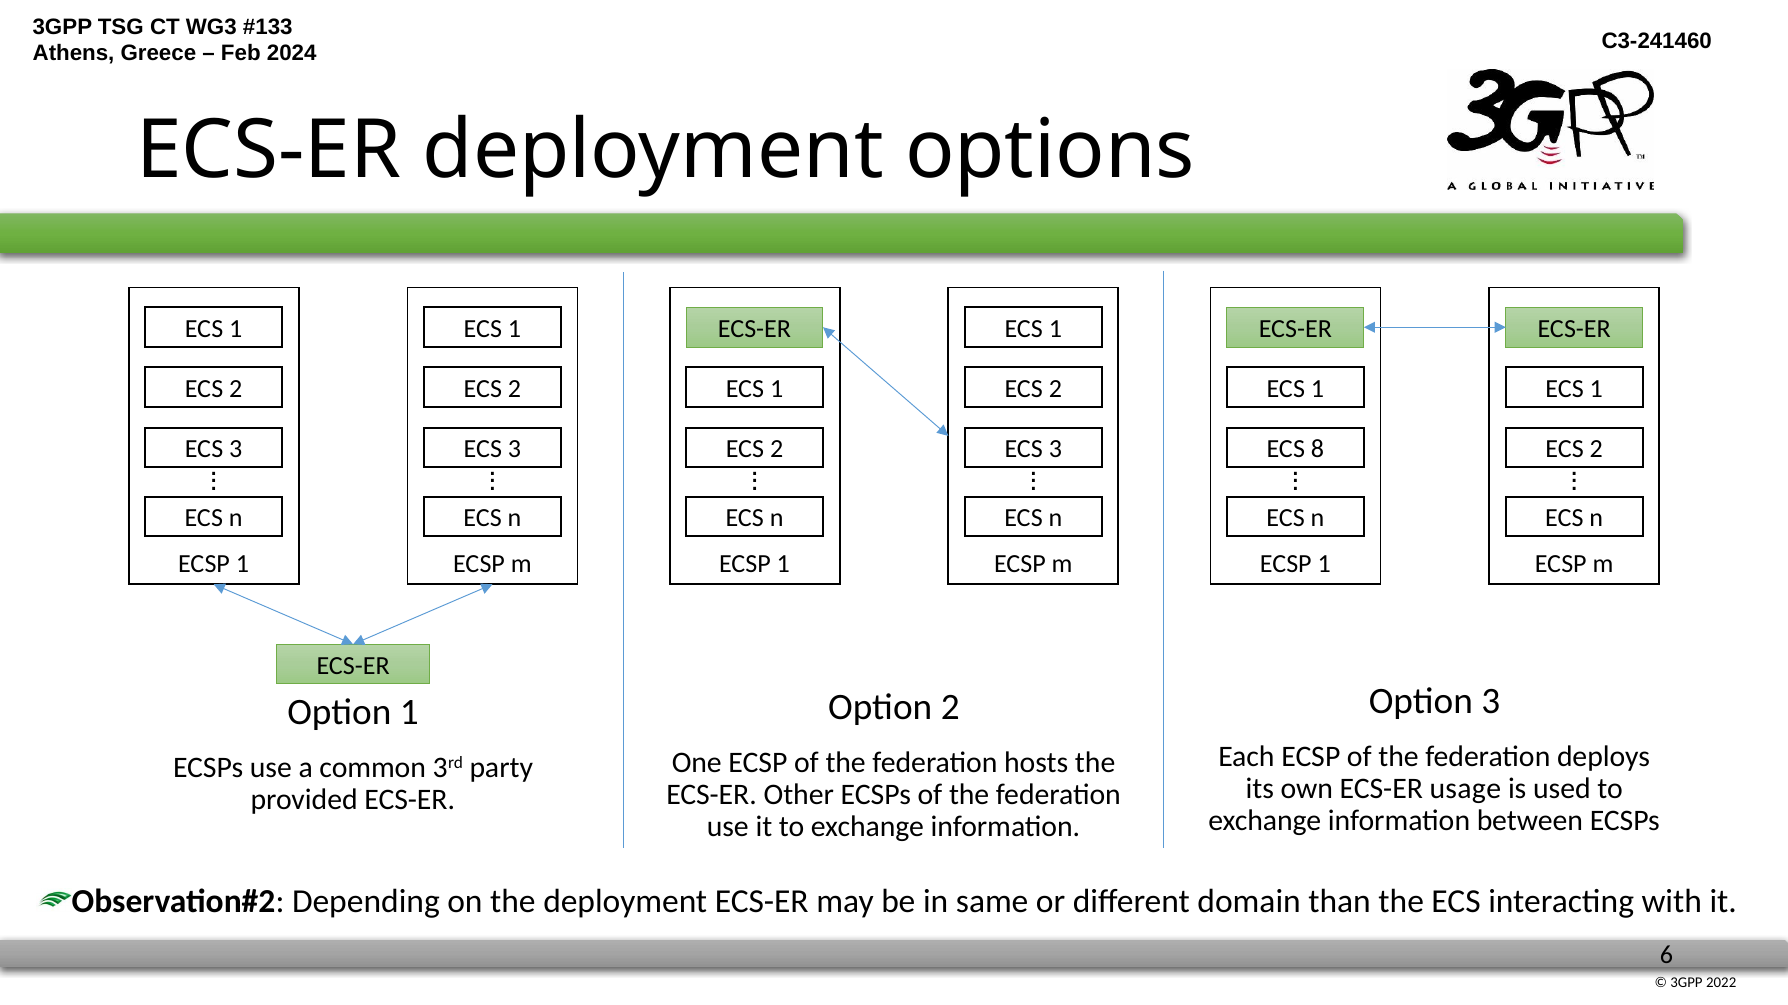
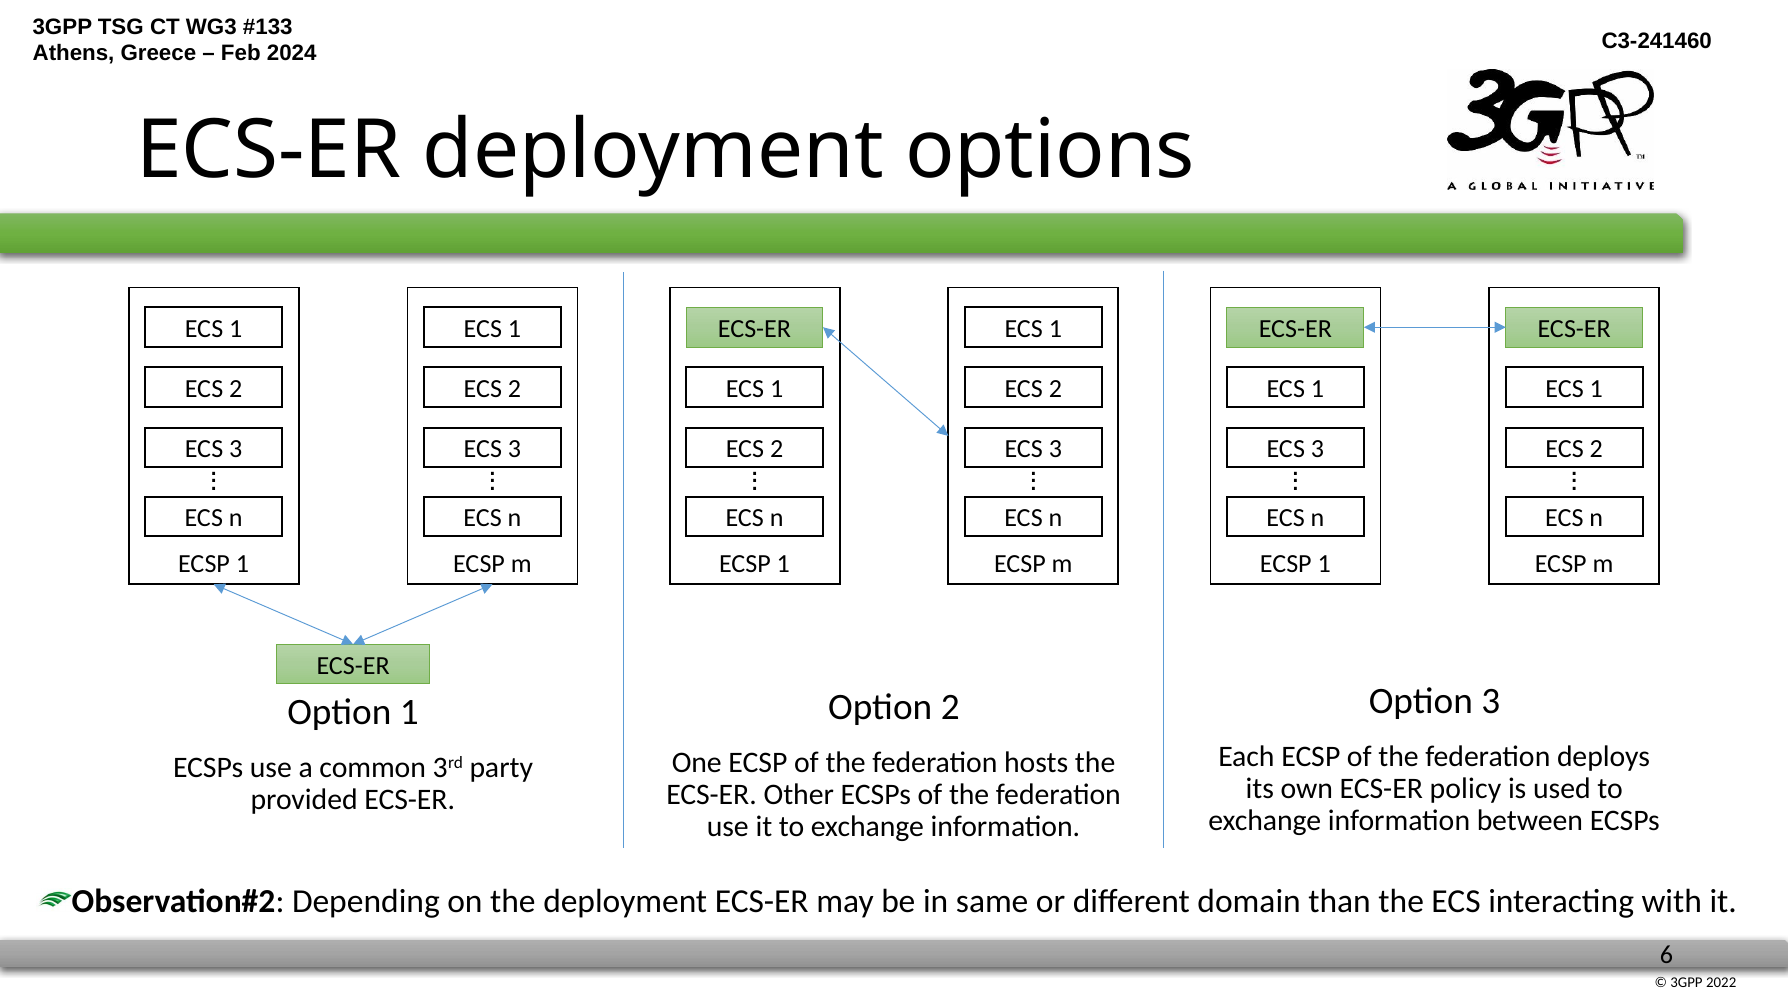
8: 8 -> 3 (1317, 450)
usage: usage -> policy (1465, 789)
